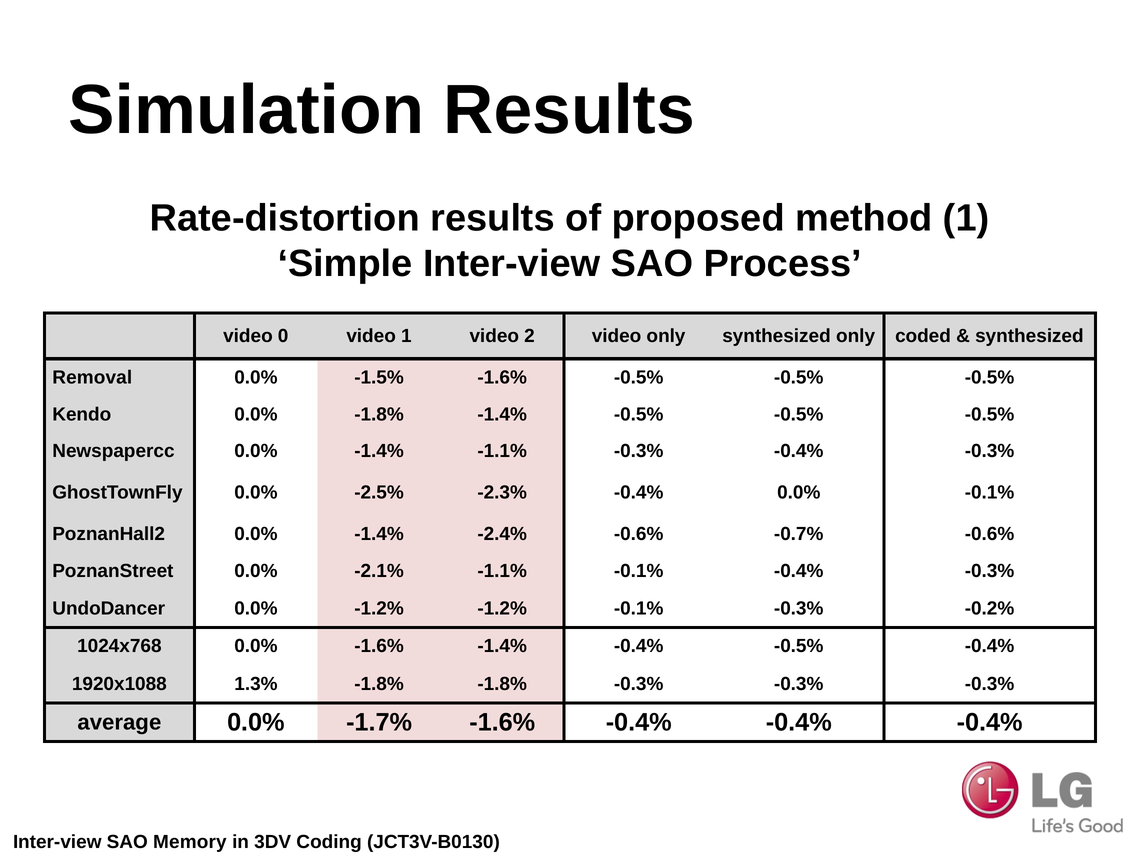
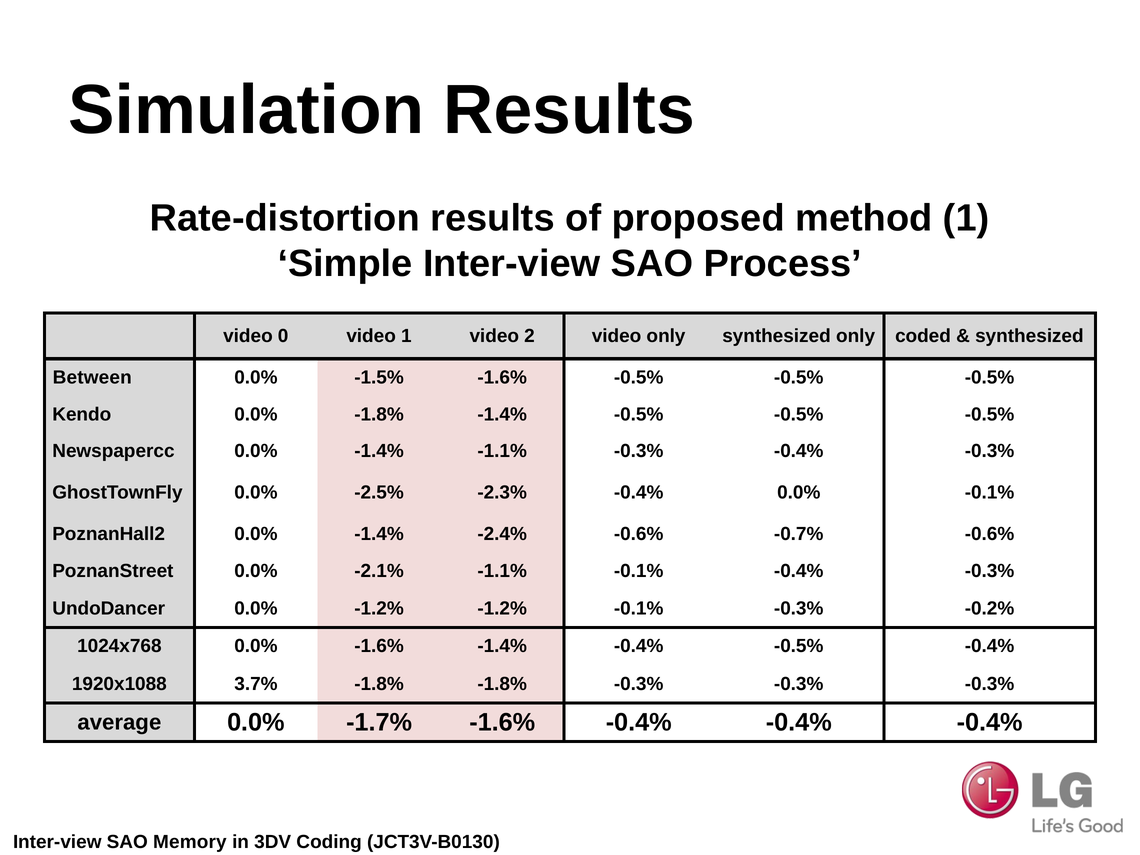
Removal: Removal -> Between (92, 378)
1.3%: 1.3% -> 3.7% (256, 684)
